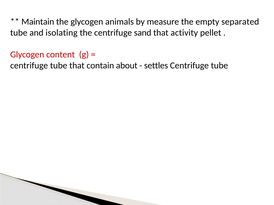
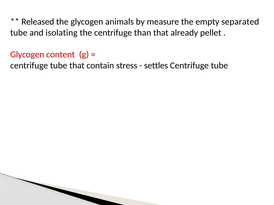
Maintain: Maintain -> Released (38, 22)
sand: sand -> than (143, 33)
activity: activity -> already (184, 33)
about: about -> stress (127, 66)
